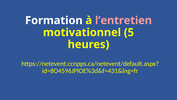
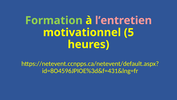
Formation colour: white -> light green (54, 20)
